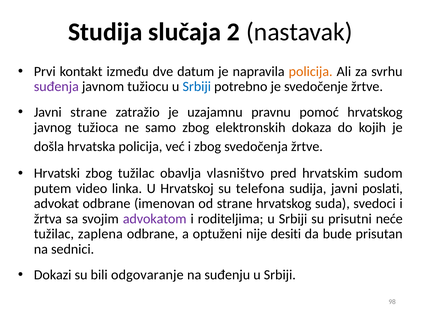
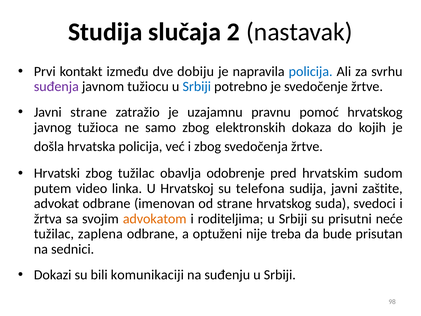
datum: datum -> dobiju (196, 71)
policija colour: orange -> blue (311, 71)
vlasništvo: vlasništvo -> odobrenje (236, 173)
poslati: poslati -> zaštite (382, 188)
advokatom colour: purple -> orange (155, 219)
desiti: desiti -> treba (286, 234)
odgovaranje: odgovaranje -> komunikaciji (147, 275)
